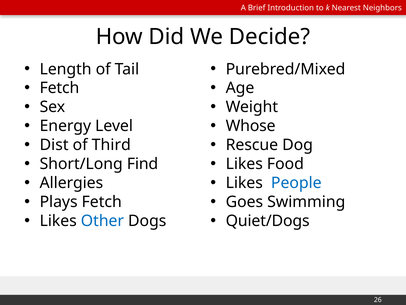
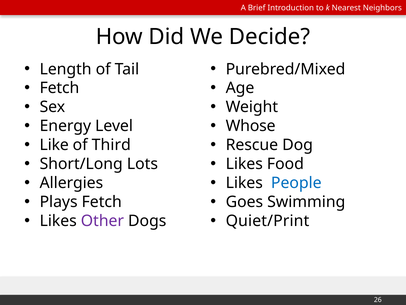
Dist: Dist -> Like (54, 145)
Find: Find -> Lots (142, 164)
Other colour: blue -> purple (102, 221)
Quiet/Dogs: Quiet/Dogs -> Quiet/Print (268, 221)
